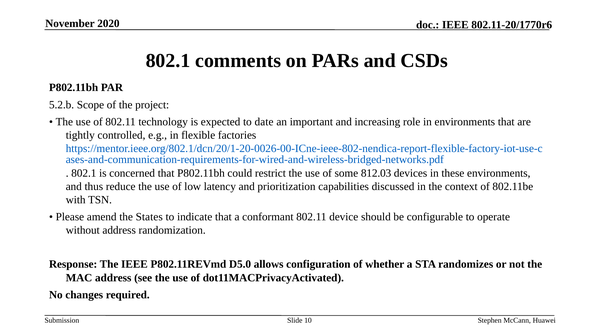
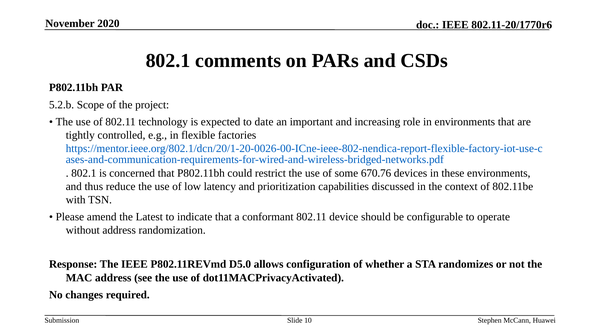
812.03: 812.03 -> 670.76 (376, 173)
States: States -> Latest (149, 217)
